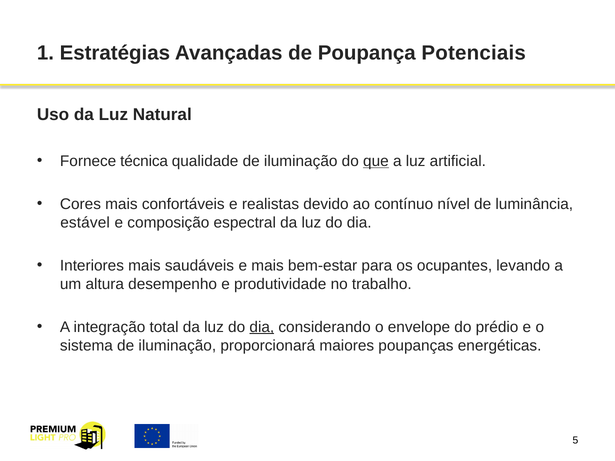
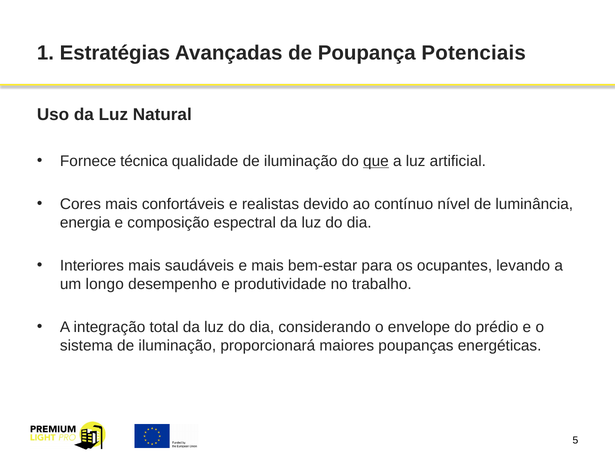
estável: estável -> energia (85, 223)
altura: altura -> longo (105, 284)
dia underline: present -> none (262, 327)
